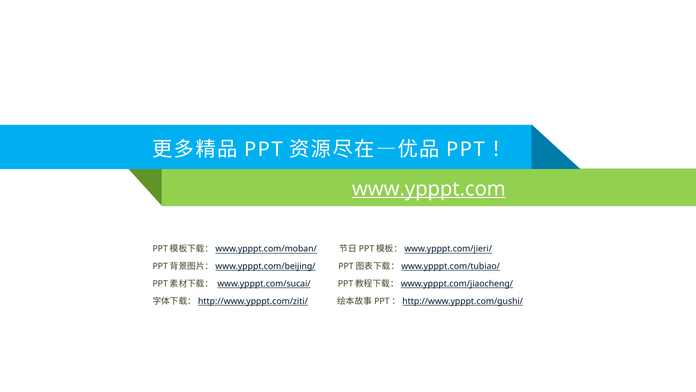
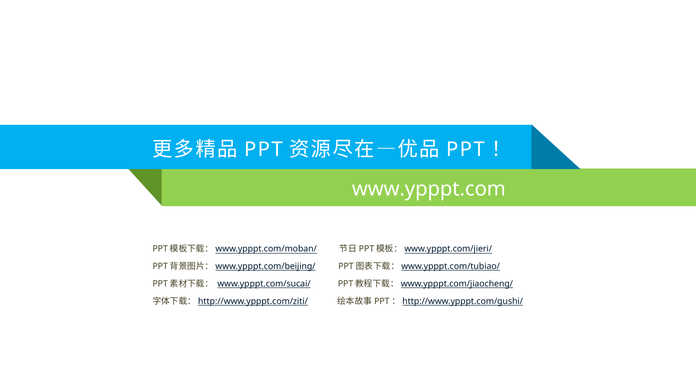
www.ypppt.com underline: present -> none (429, 189)
